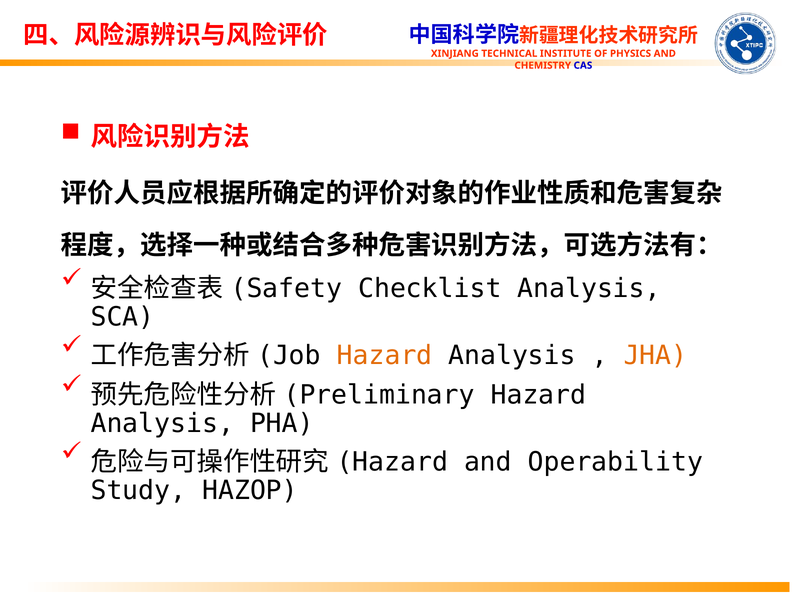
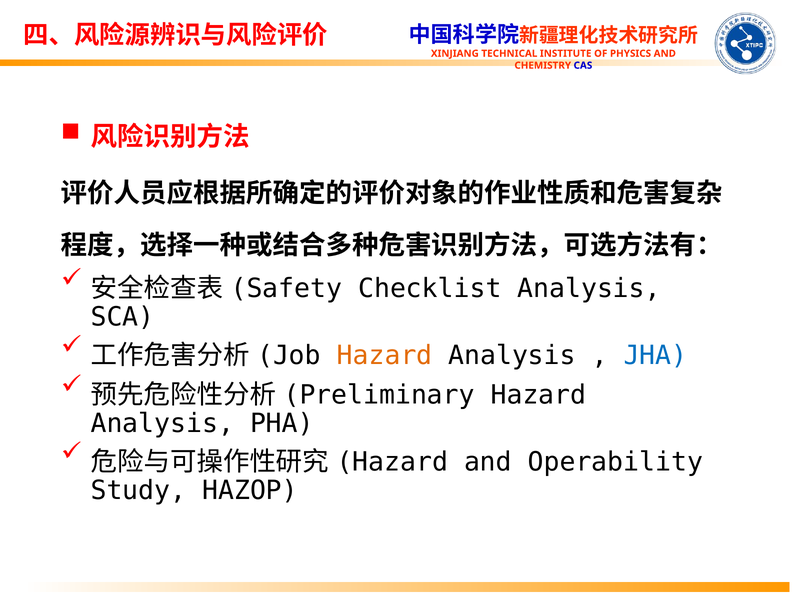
JHA colour: orange -> blue (655, 355)
